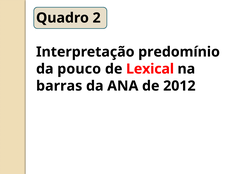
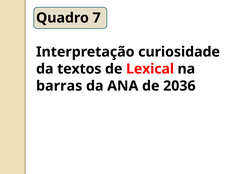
2: 2 -> 7 (97, 18)
predomínio: predomínio -> curiosidade (179, 52)
pouco: pouco -> textos (79, 69)
2012: 2012 -> 2036 (179, 86)
